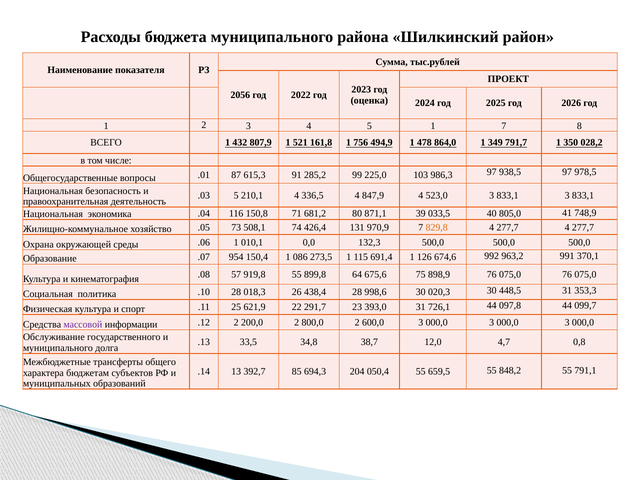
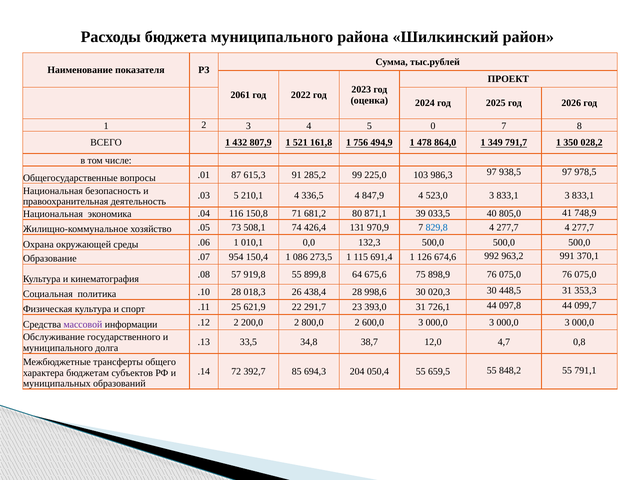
2056: 2056 -> 2061 (240, 95)
5 1: 1 -> 0 (433, 126)
829,8 colour: orange -> blue (437, 227)
13: 13 -> 72 (236, 372)
